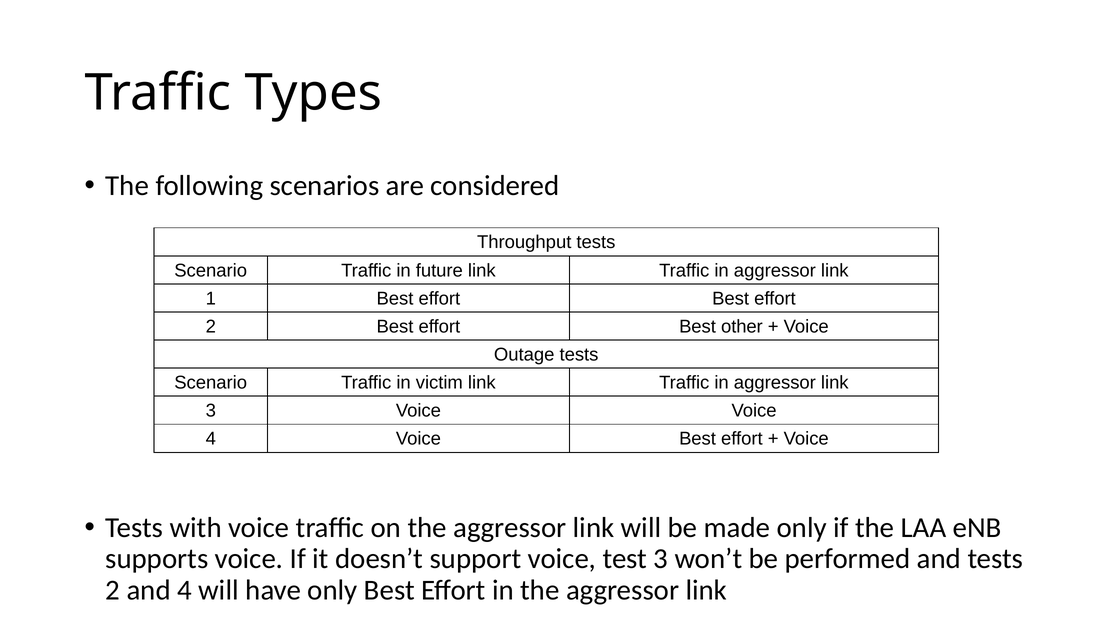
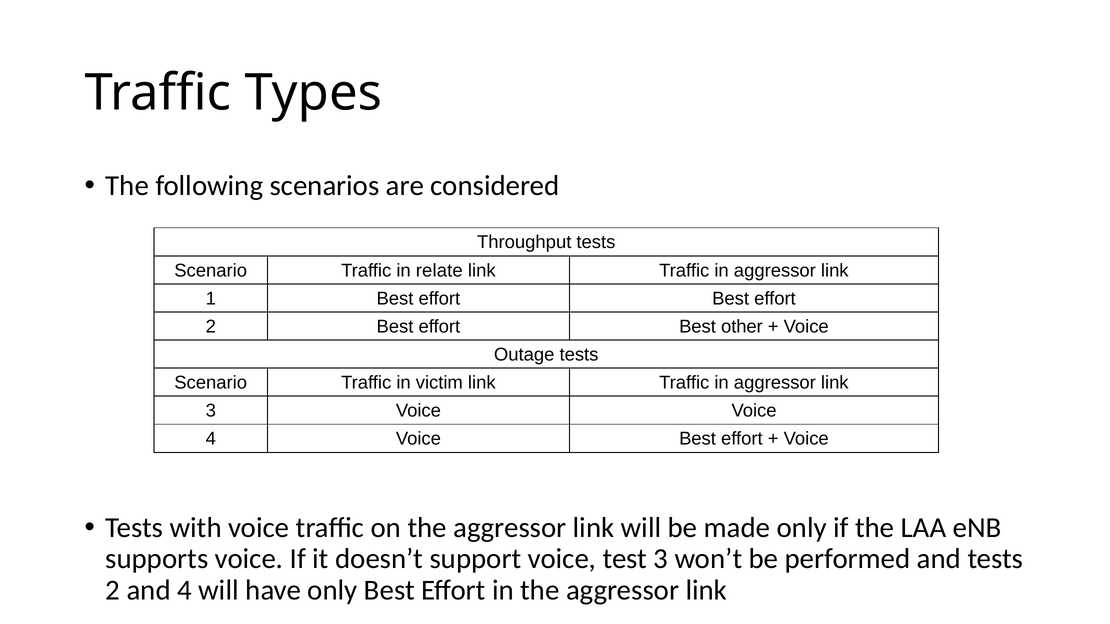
future: future -> relate (439, 271)
